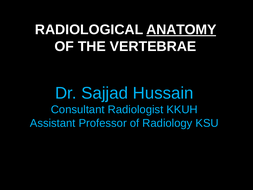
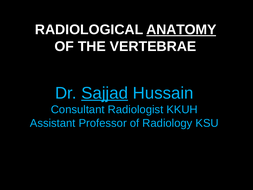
Sajjad underline: none -> present (105, 93)
